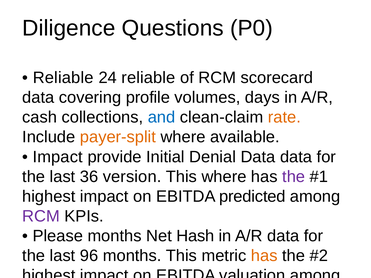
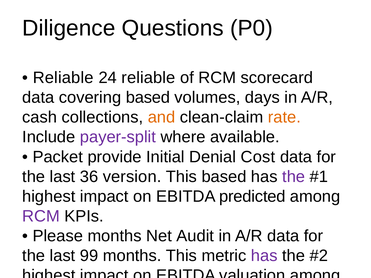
covering profile: profile -> based (148, 98)
and colour: blue -> orange (162, 117)
payer-split colour: orange -> purple (118, 137)
Impact: Impact -> Packet (58, 157)
Denial Data: Data -> Cost (258, 157)
This where: where -> based (224, 177)
Hash: Hash -> Audit (195, 236)
96: 96 -> 99 (89, 256)
has colour: orange -> purple (264, 256)
